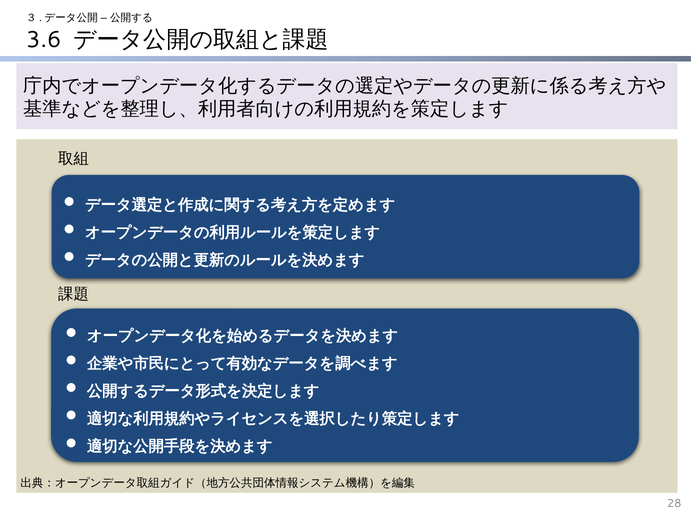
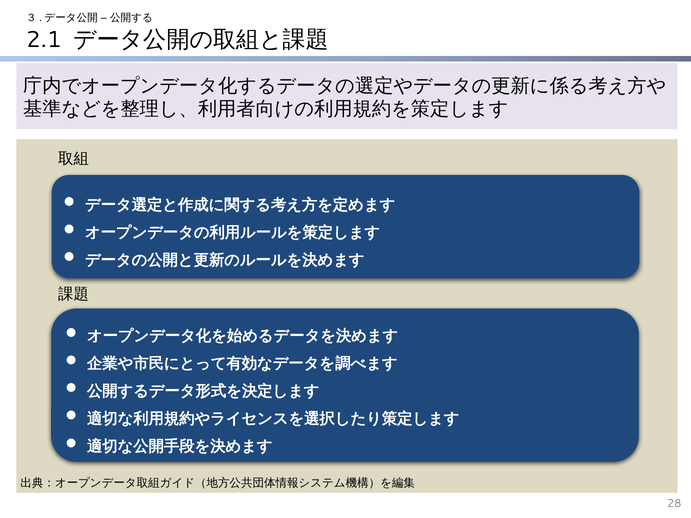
3.6: 3.6 -> 2.1 (44, 40)
